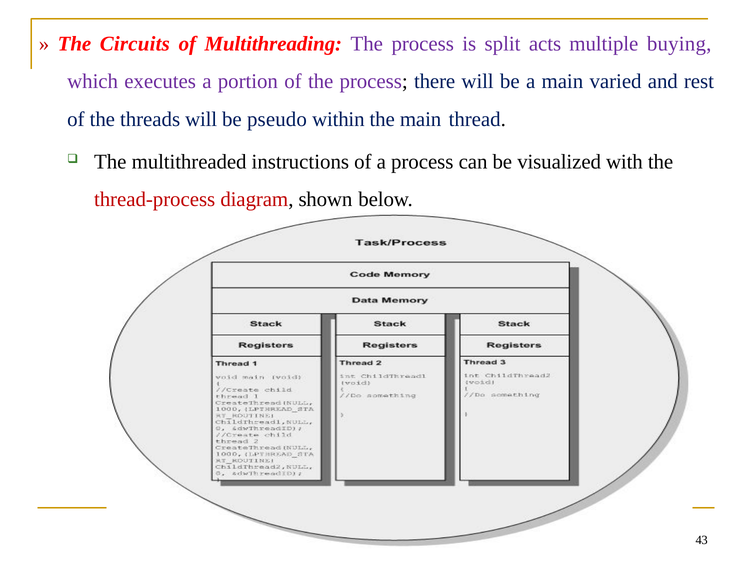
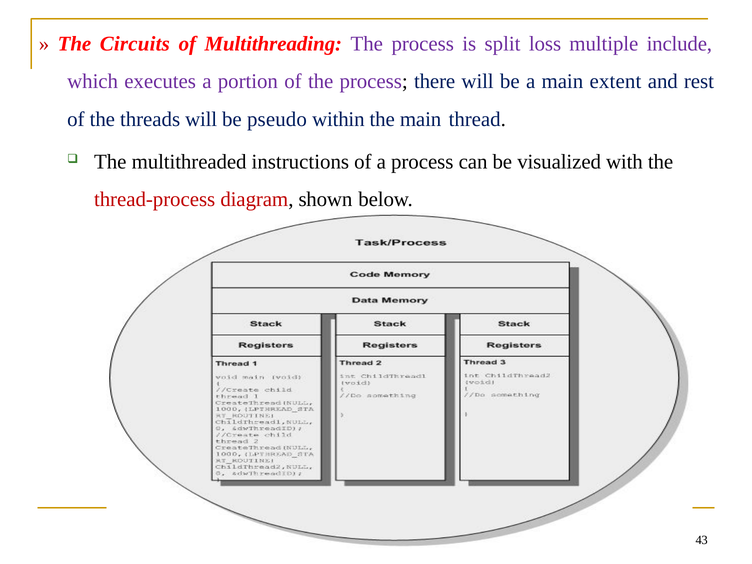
acts: acts -> loss (545, 44)
buying: buying -> include (679, 44)
varied: varied -> extent (615, 82)
